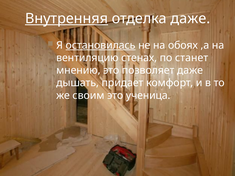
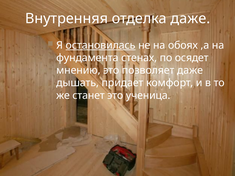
Внутренняя underline: present -> none (67, 19)
вентиляцию: вентиляцию -> фундамента (87, 58)
станет: станет -> осядет (192, 58)
своим: своим -> станет (89, 96)
